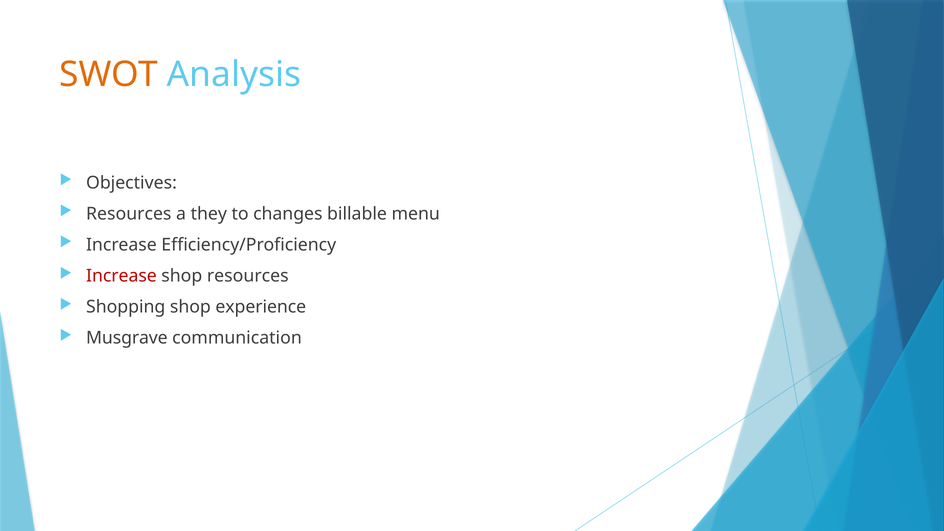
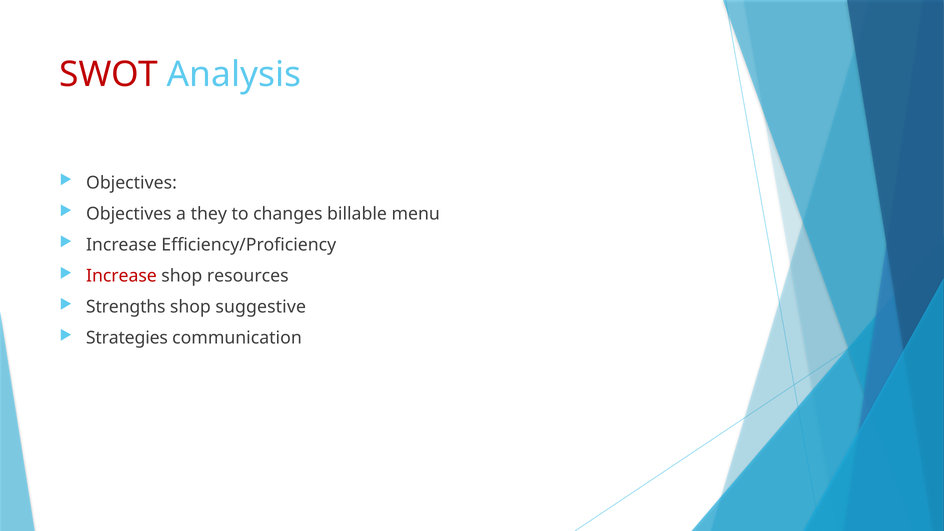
SWOT colour: orange -> red (109, 74)
Resources: Resources -> Objectives (129, 214)
Shopping: Shopping -> Strengths (126, 307)
experience: experience -> suggestive (261, 307)
Musgrave: Musgrave -> Strategies (127, 338)
